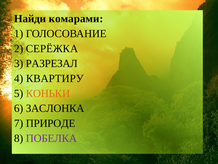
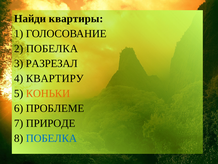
комарами: комарами -> квартиры (76, 19)
2 СЕРЁЖКА: СЕРЁЖКА -> ПОБЕЛКА (52, 48)
ЗАСЛОНКА: ЗАСЛОНКА -> ПРОБЛЕМЕ (55, 108)
ПОБЕЛКА colour: purple -> blue (51, 138)
